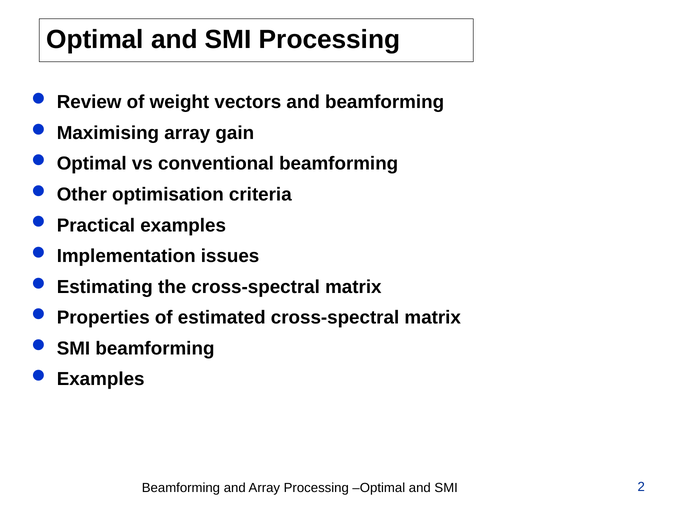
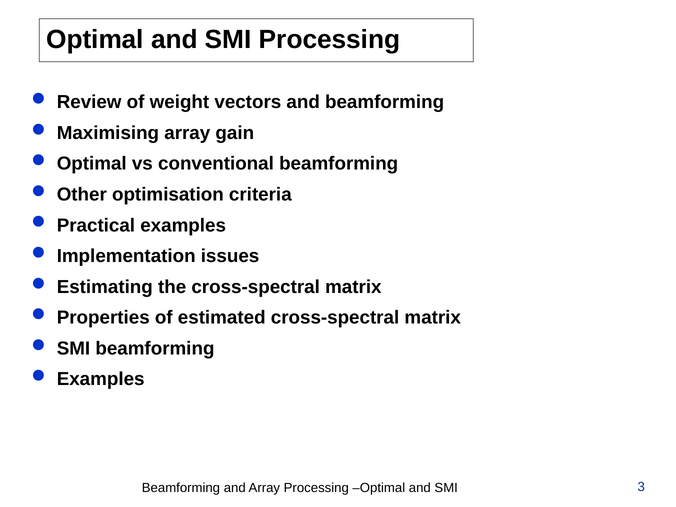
2: 2 -> 3 (641, 487)
